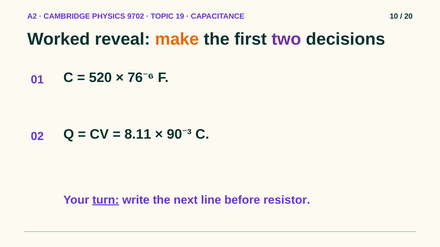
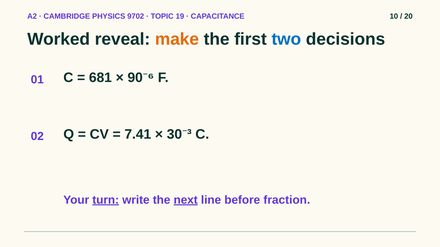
two colour: purple -> blue (286, 39)
520: 520 -> 681 (100, 78)
76: 76 -> 90 (135, 78)
8.11: 8.11 -> 7.41 (138, 135)
90: 90 -> 30 (174, 135)
next underline: none -> present (186, 200)
resistor: resistor -> fraction (287, 200)
